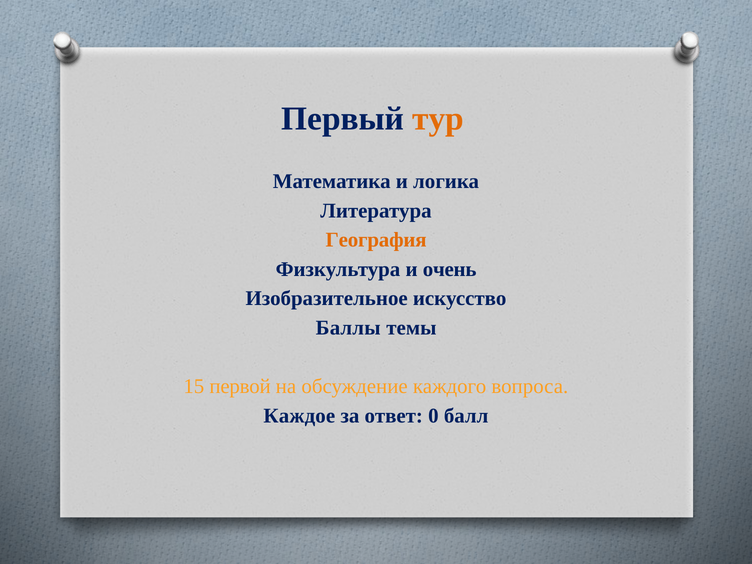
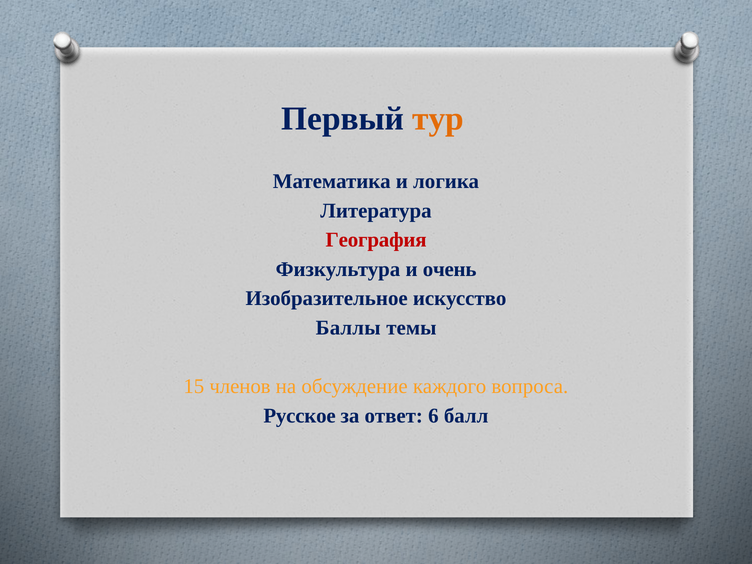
География colour: orange -> red (376, 240)
первой: первой -> членов (240, 386)
Каждое: Каждое -> Русское (300, 416)
0: 0 -> 6 (433, 416)
